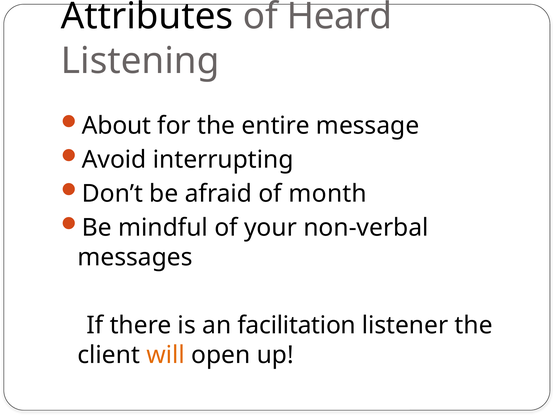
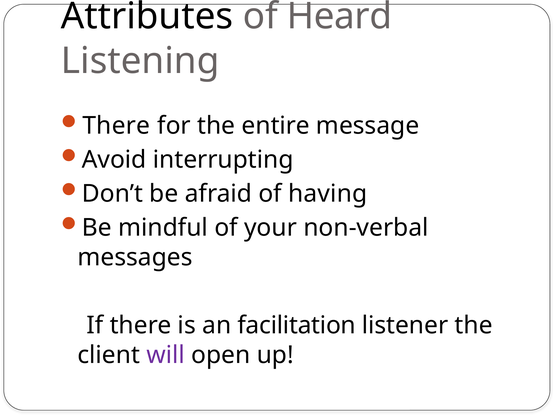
About: About -> There (116, 125)
month: month -> having (328, 193)
will colour: orange -> purple (166, 354)
